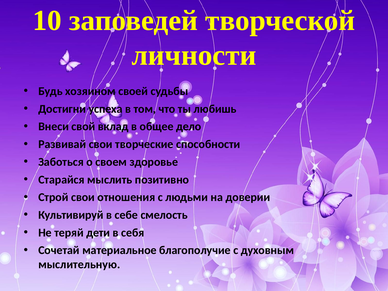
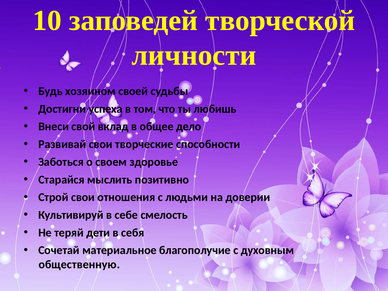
мыслительную: мыслительную -> общественную (79, 265)
